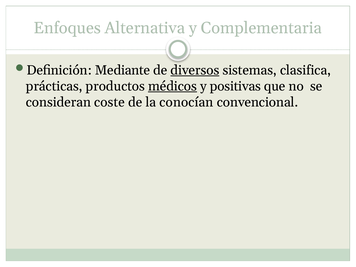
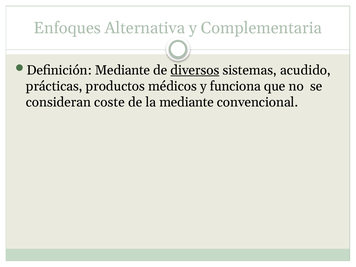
clasifica: clasifica -> acudido (305, 70)
médicos underline: present -> none (173, 86)
positivas: positivas -> funciona (235, 86)
la conocían: conocían -> mediante (187, 102)
